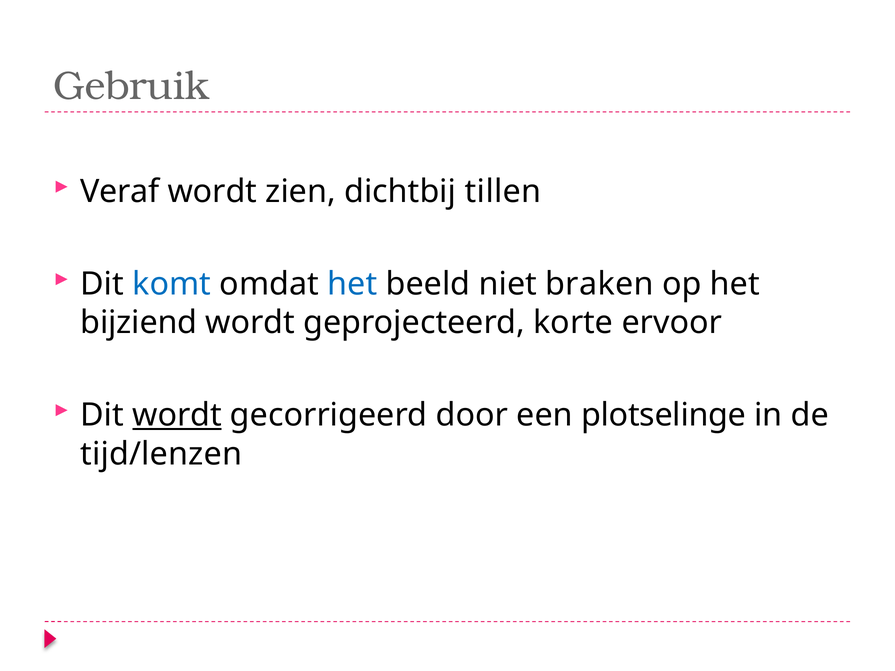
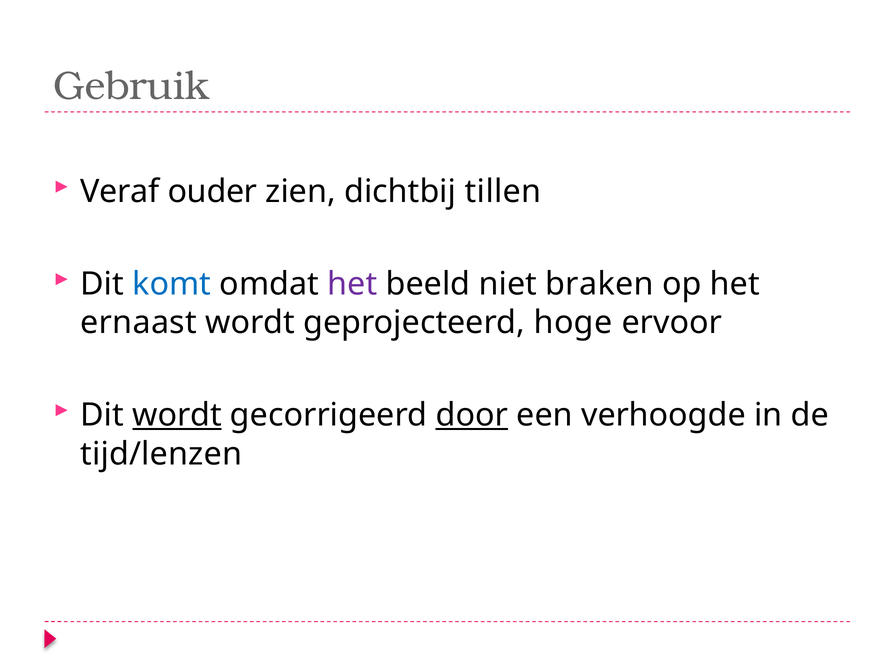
Veraf wordt: wordt -> ouder (212, 192)
het colour: blue -> purple (352, 284)
bijziend: bijziend -> ernaast (139, 323)
korte: korte -> hoge (573, 323)
door underline: none -> present (472, 415)
plotselinge: plotselinge -> verhoogde (663, 415)
